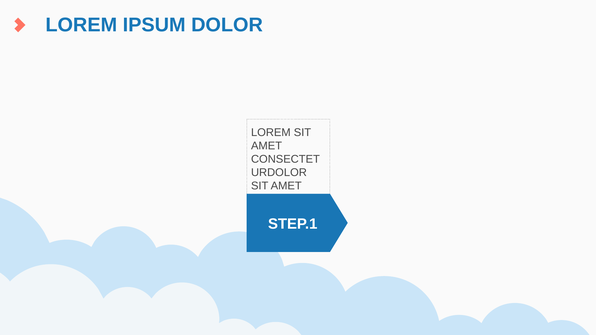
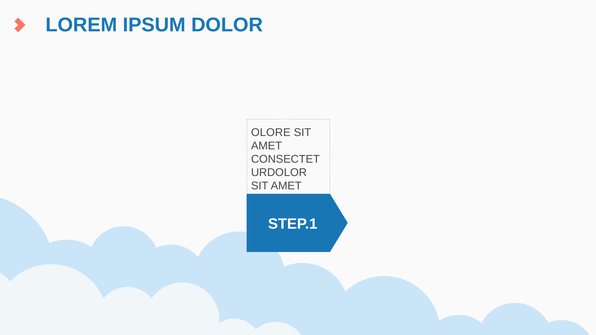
LOREM: LOREM -> OLORE (271, 132)
